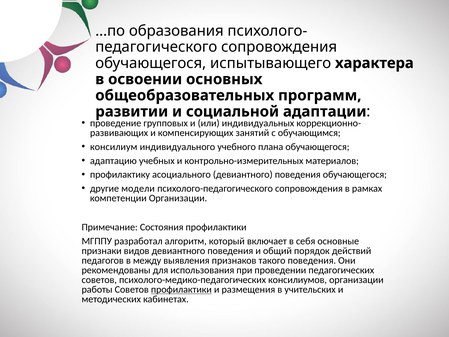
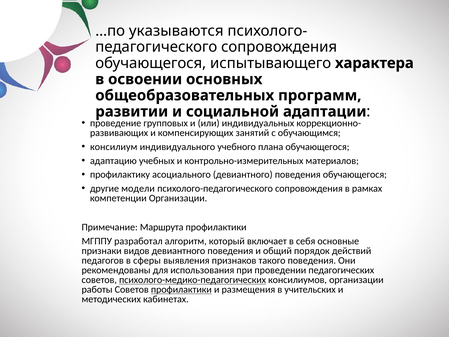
образования: образования -> указываются (176, 31)
Состояния: Состояния -> Маршрута (162, 227)
между: между -> сферы (147, 260)
психолого-медико-педагогических underline: none -> present (193, 280)
